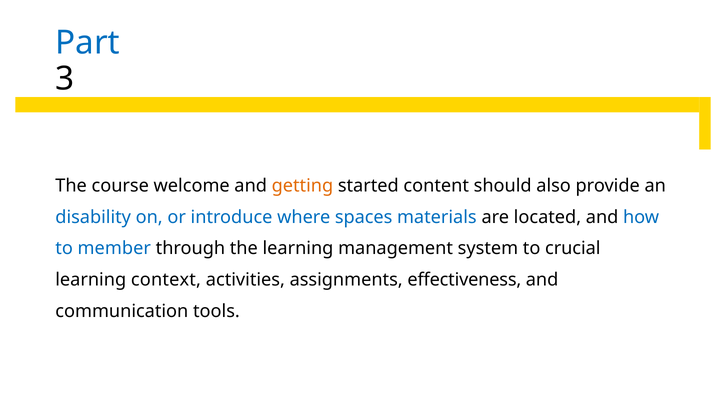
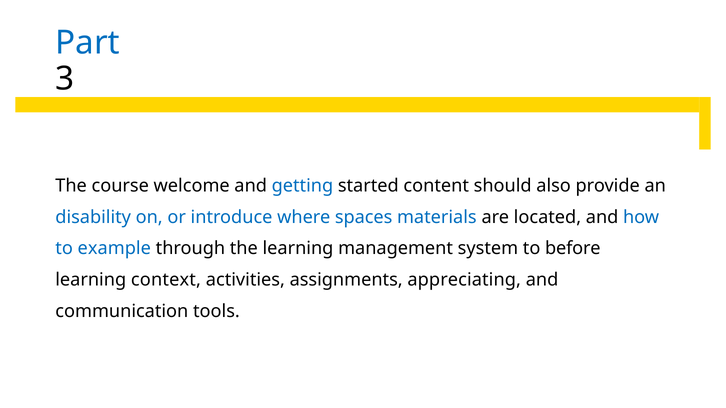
getting colour: orange -> blue (302, 186)
member: member -> example (114, 249)
crucial: crucial -> before (573, 249)
effectiveness: effectiveness -> appreciating (464, 280)
